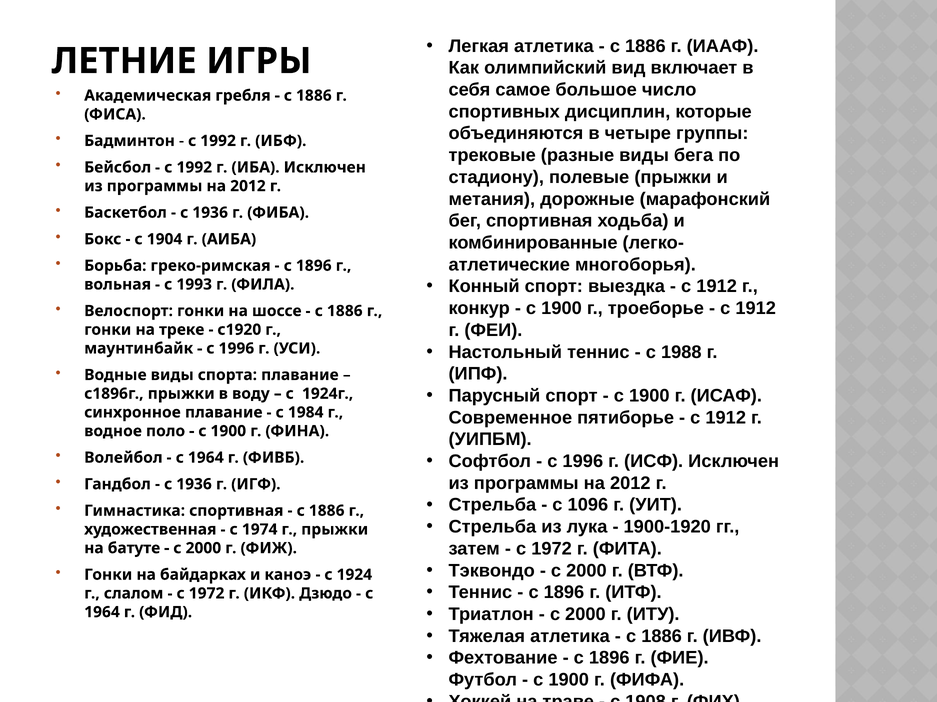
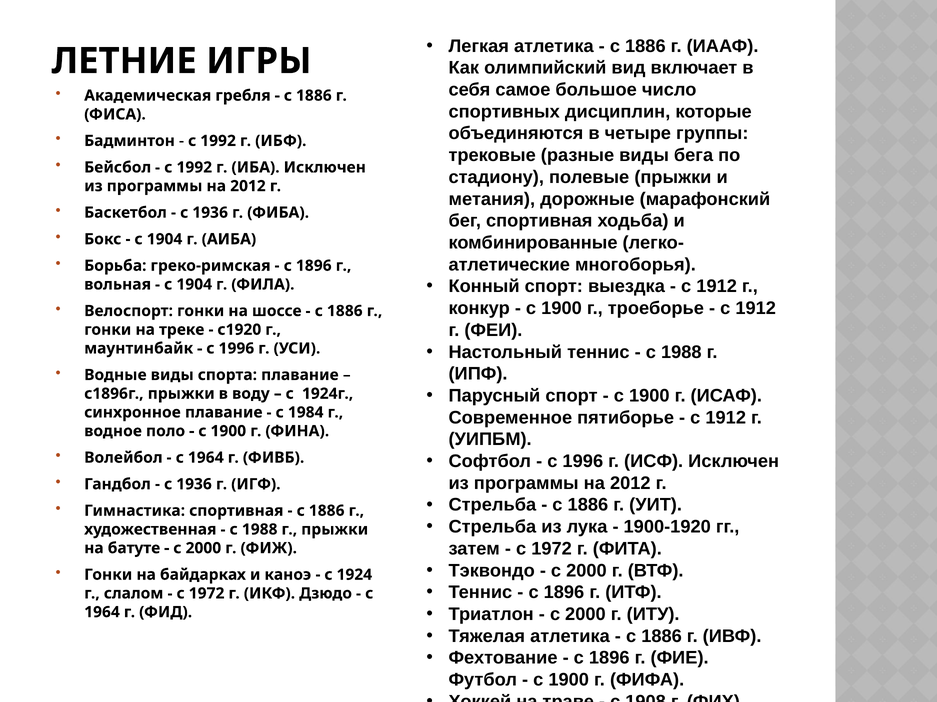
1993: 1993 -> 1904 (194, 285)
1096: 1096 -> 1886 (588, 505)
1974: 1974 -> 1988 (260, 530)
